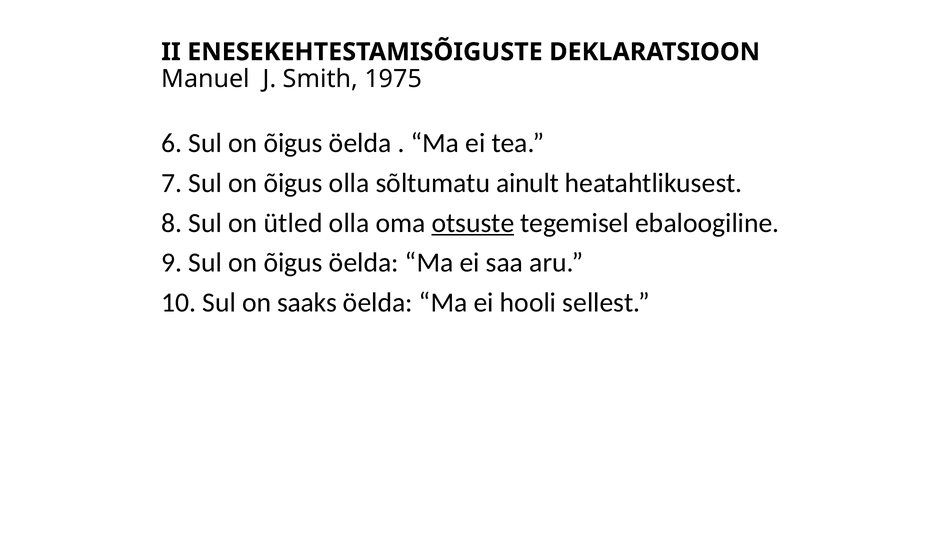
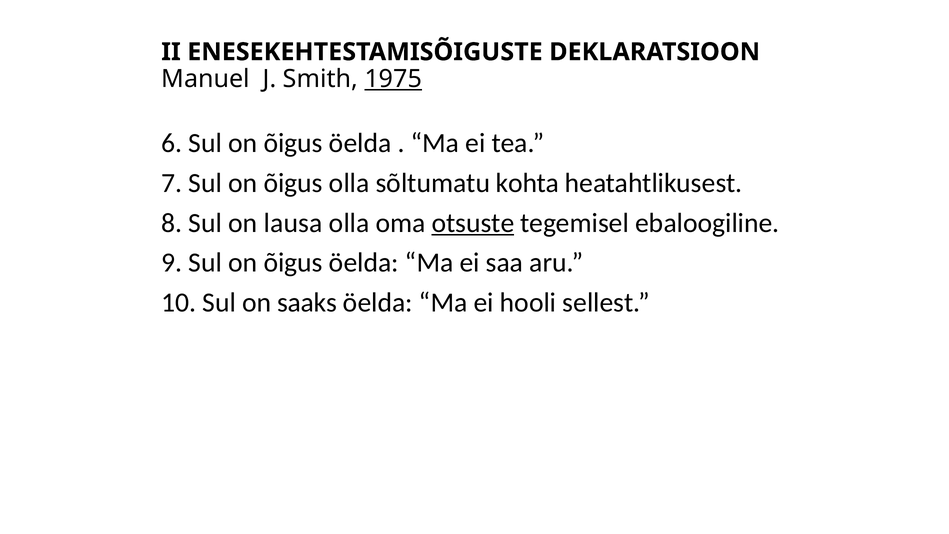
1975 underline: none -> present (393, 79)
ainult: ainult -> kohta (528, 183)
ütled: ütled -> lausa (293, 223)
